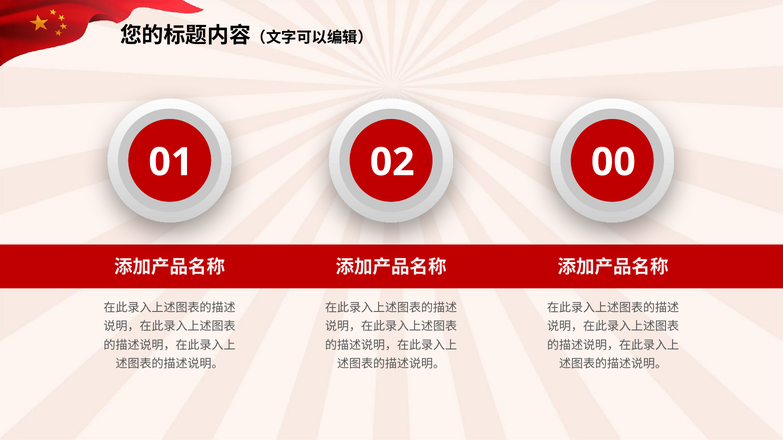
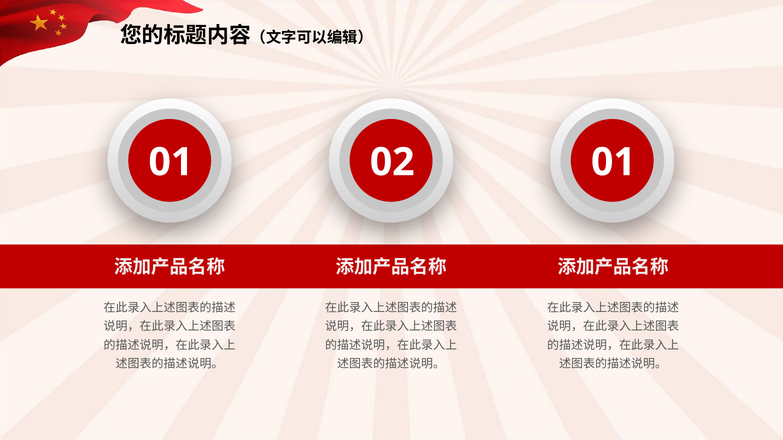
02 00: 00 -> 01 (613, 162)
